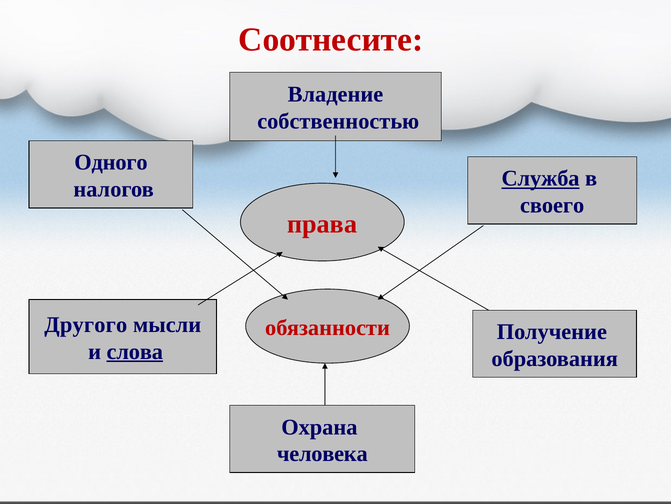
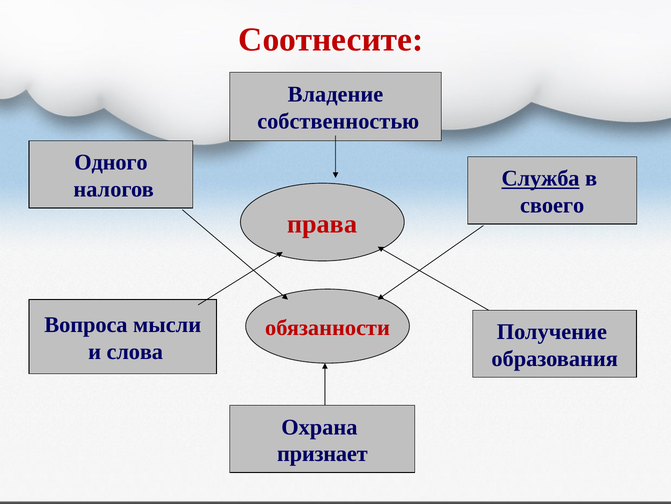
Другого: Другого -> Вопроса (86, 324)
слова underline: present -> none (135, 351)
человека: человека -> признает (322, 453)
